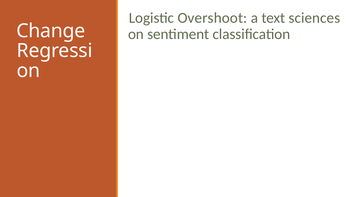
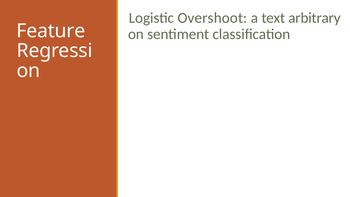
sciences: sciences -> arbitrary (315, 18)
Change: Change -> Feature (51, 31)
